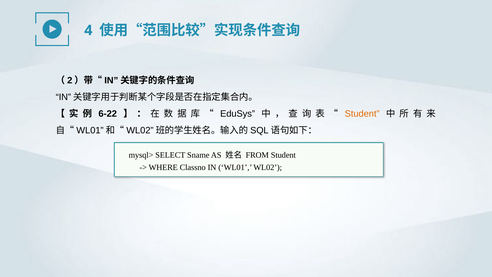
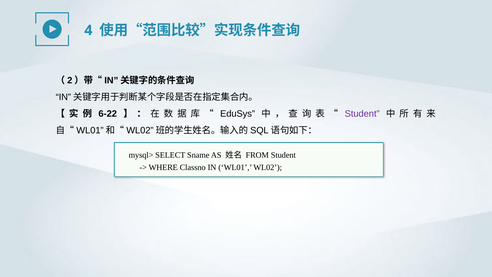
Student colour: orange -> purple (362, 114)
